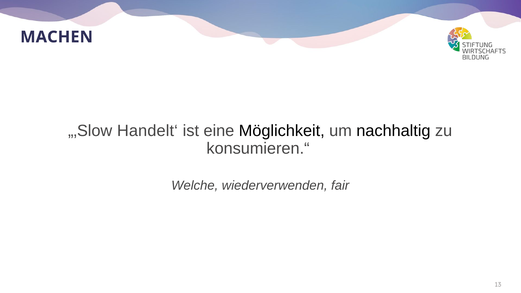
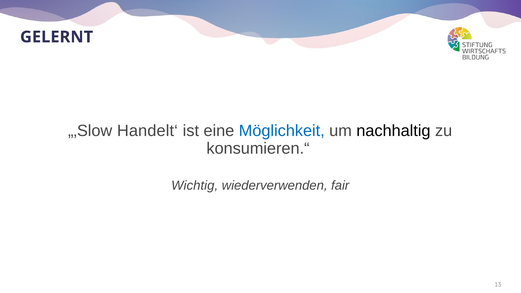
MACHEN: MACHEN -> GELERNT (57, 37)
Möglichkeit colour: black -> blue (282, 131)
Welche: Welche -> Wichtig (195, 186)
